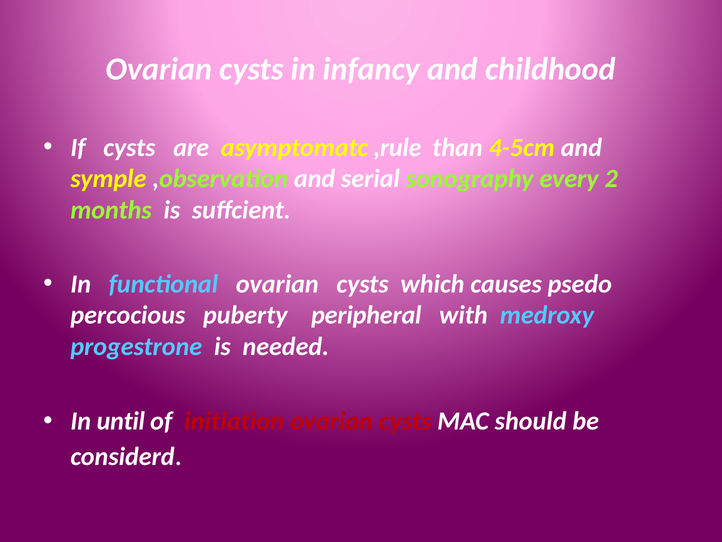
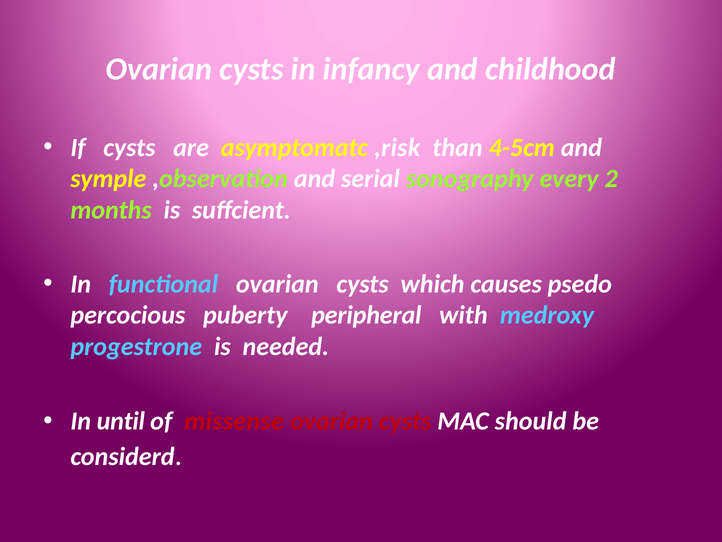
,rule: ,rule -> ,risk (397, 147)
initiation: initiation -> missense (234, 421)
